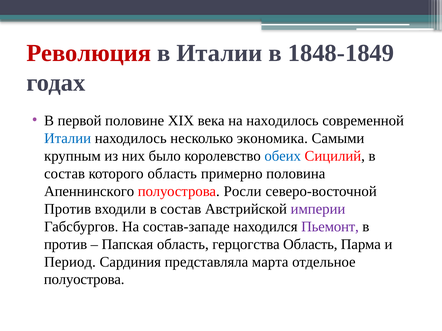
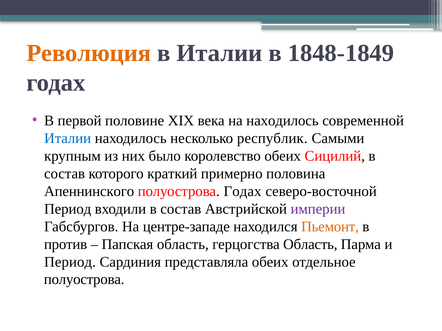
Революция colour: red -> orange (89, 53)
экономика: экономика -> республик (272, 138)
обеих colour: blue -> black (283, 156)
которого область: область -> краткий (172, 174)
полуострова Росли: Росли -> Годах (243, 191)
Против: Против -> Период (68, 209)
состав-западе: состав-западе -> центре-западе (186, 227)
Пьемонт colour: purple -> orange (330, 227)
представляла марта: марта -> обеих (270, 262)
